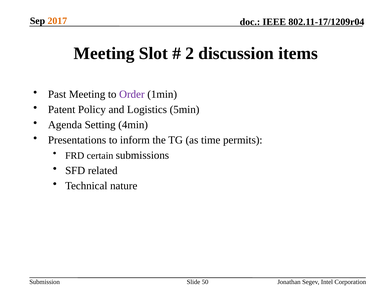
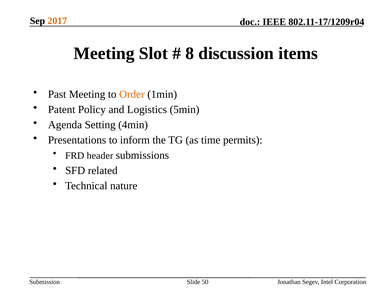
2: 2 -> 8 (190, 53)
Order colour: purple -> orange (132, 94)
certain: certain -> header (100, 156)
